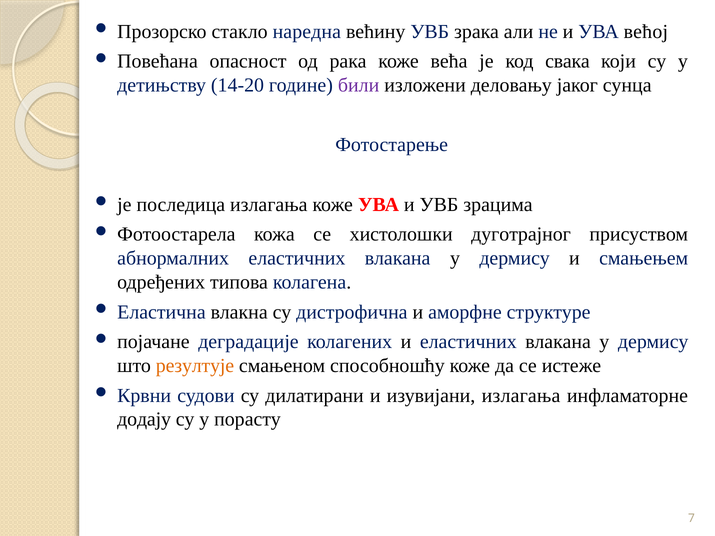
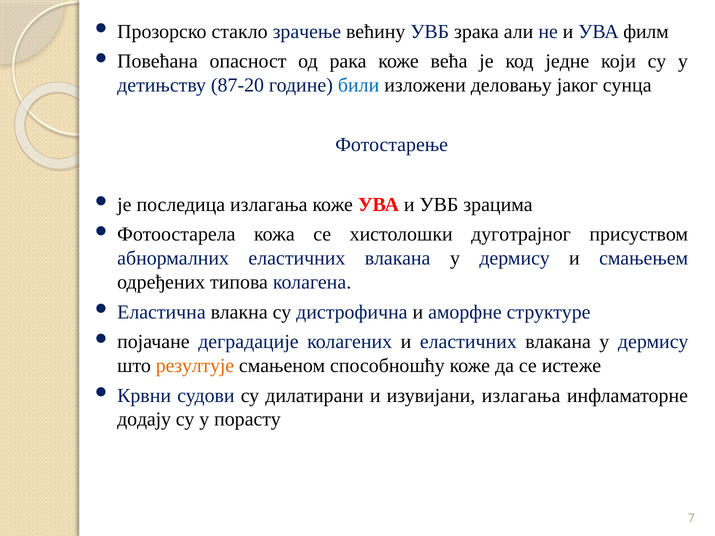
наредна: наредна -> зрачење (307, 32)
већој: већој -> филм (646, 32)
свака: свака -> једне (567, 61)
14-20: 14-20 -> 87-20 (237, 85)
били colour: purple -> blue (359, 85)
